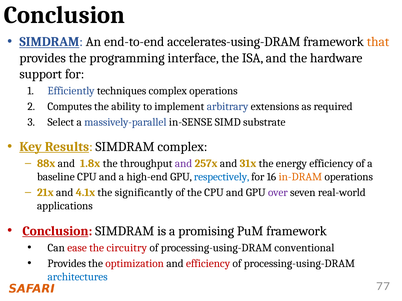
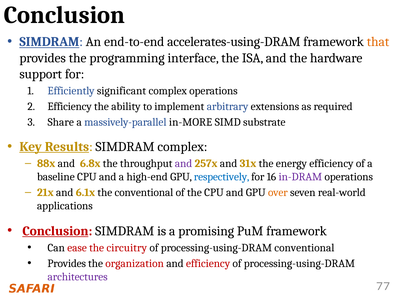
techniques: techniques -> significant (122, 91)
Computes: Computes -> Efficiency (70, 107)
Select: Select -> Share (61, 122)
in-SENSE: in-SENSE -> in-MORE (191, 122)
1.8x: 1.8x -> 6.8x (90, 164)
in-DRAM colour: orange -> purple (300, 177)
4.1x: 4.1x -> 6.1x (85, 193)
the significantly: significantly -> conventional (144, 193)
over colour: purple -> orange (278, 193)
optimization: optimization -> organization (135, 264)
architectures colour: blue -> purple (78, 277)
